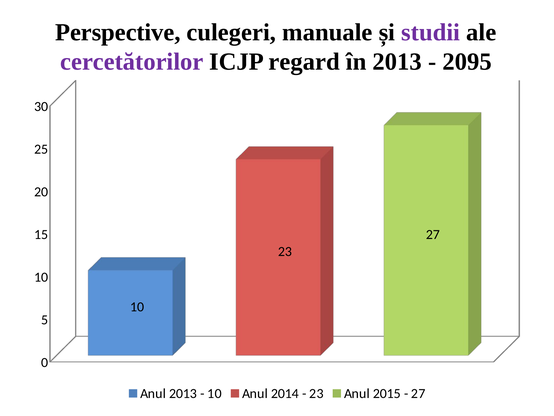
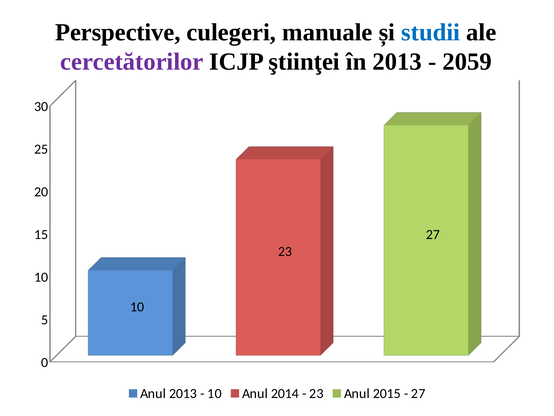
studii colour: purple -> blue (431, 32)
regard: regard -> ştiinţei (304, 62)
2095: 2095 -> 2059 (467, 62)
